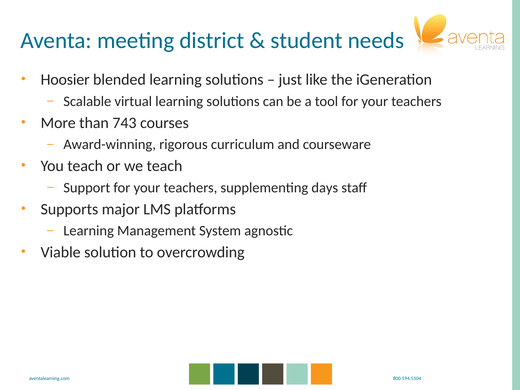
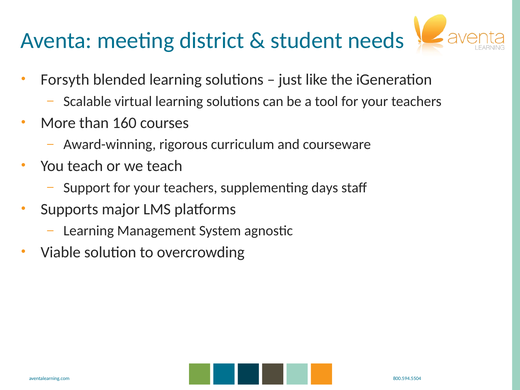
Hoosier: Hoosier -> Forsyth (65, 80)
743: 743 -> 160 (124, 123)
